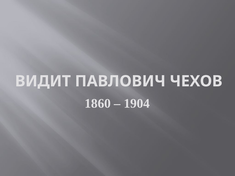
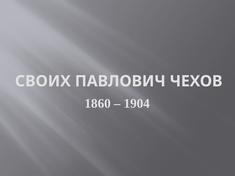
ВИДИТ: ВИДИТ -> СВОИХ (43, 81)
